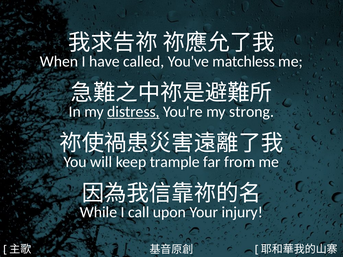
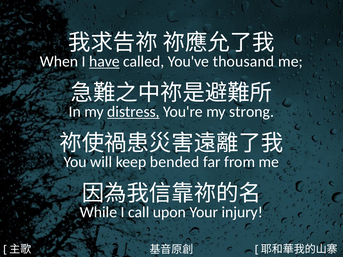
have underline: none -> present (104, 61)
matchless: matchless -> thousand (244, 61)
trample: trample -> bended (175, 162)
